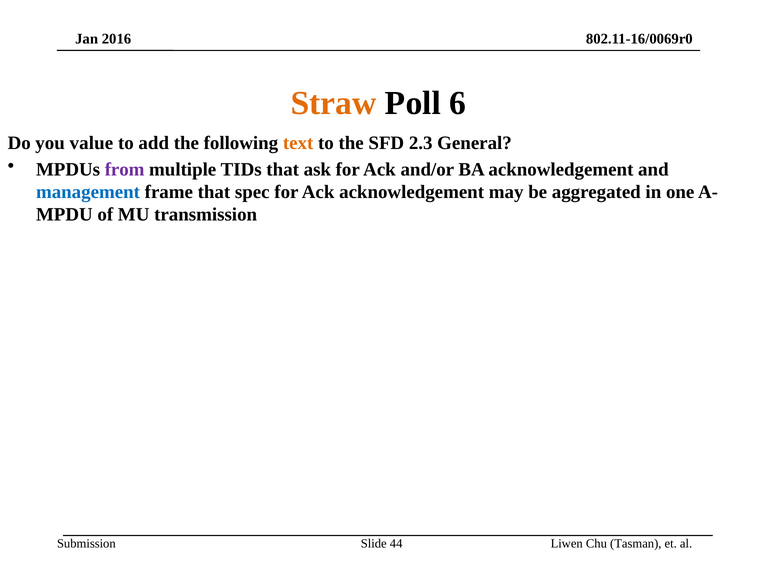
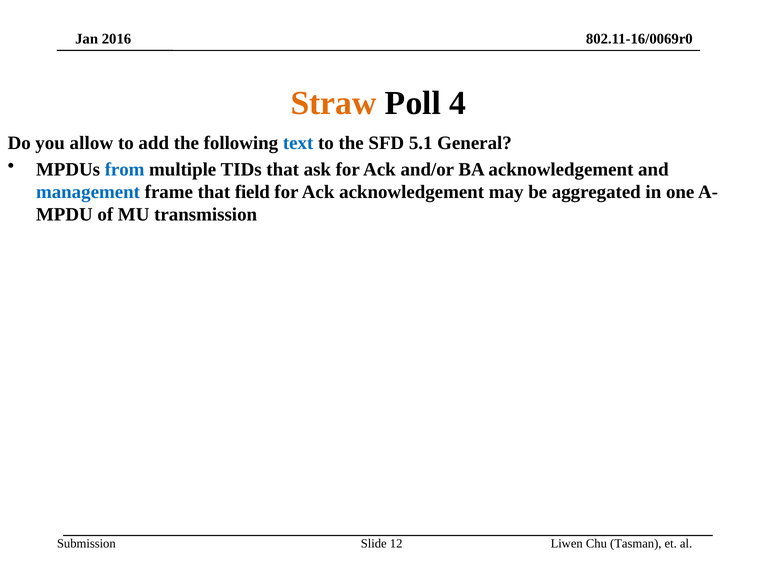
6: 6 -> 4 (458, 103)
value: value -> allow (91, 143)
text colour: orange -> blue (298, 143)
2.3: 2.3 -> 5.1 (421, 143)
from colour: purple -> blue (125, 170)
spec: spec -> field (252, 192)
44: 44 -> 12 (396, 545)
